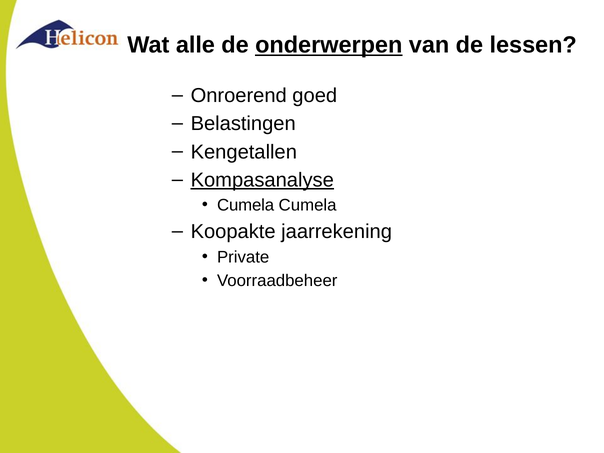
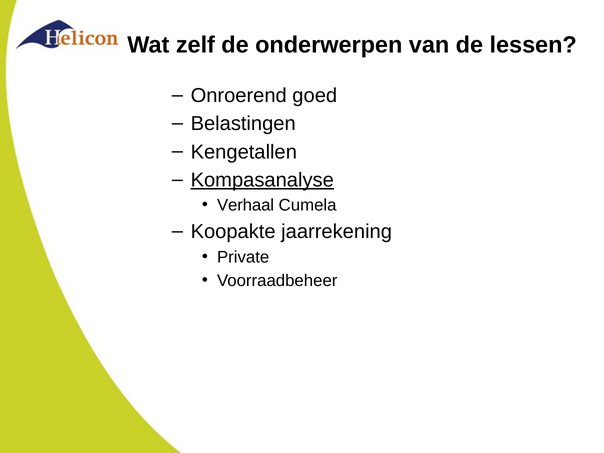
alle: alle -> zelf (195, 45)
onderwerpen underline: present -> none (329, 45)
Cumela: Cumela -> Verhaal (246, 205)
